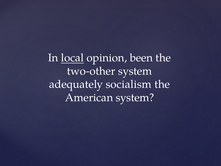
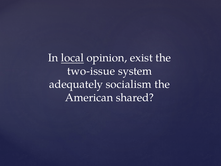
been: been -> exist (141, 58)
two-other: two-other -> two-issue (91, 71)
American system: system -> shared (135, 97)
